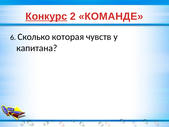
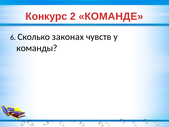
Конкурс underline: present -> none (46, 16)
которая: которая -> законах (68, 37)
капитана: капитана -> команды (37, 48)
